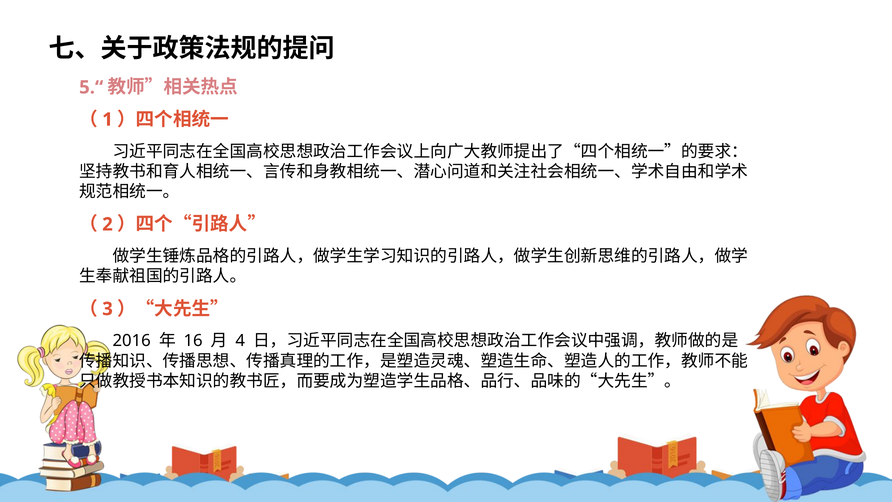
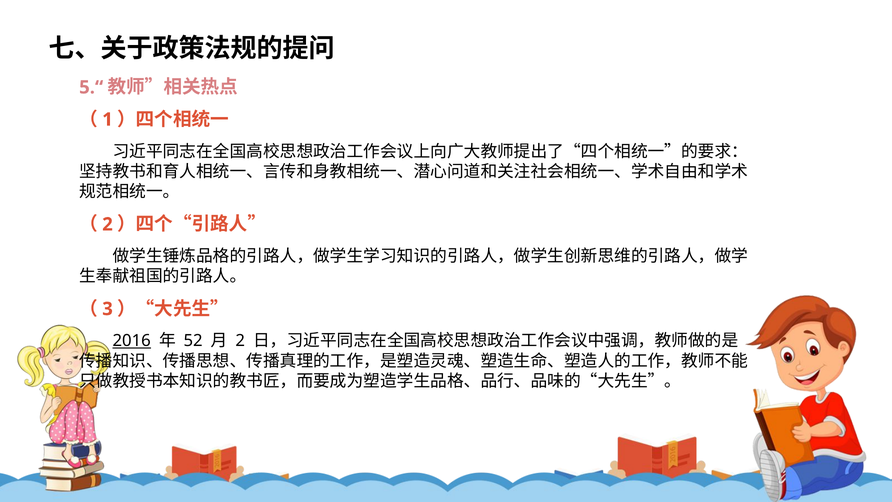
2016 underline: none -> present (132, 341)
16: 16 -> 52 (193, 341)
4: 4 -> 2 (240, 341)
